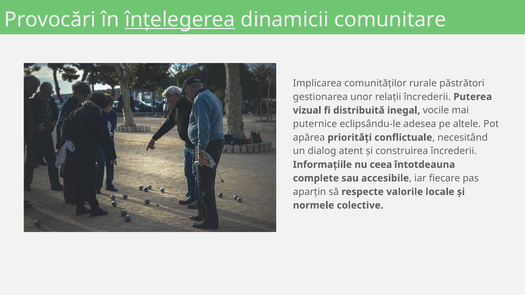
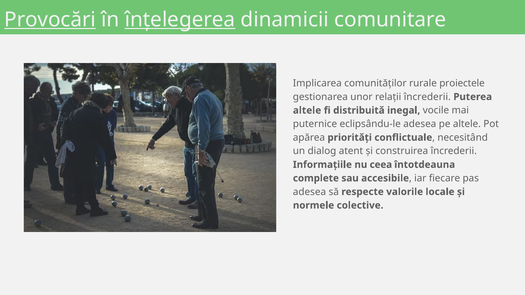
Provocări underline: none -> present (50, 20)
păstrători: păstrători -> proiectele (462, 83)
vizual: vizual -> altele (307, 110)
aparțin: aparțin -> adesea (309, 192)
